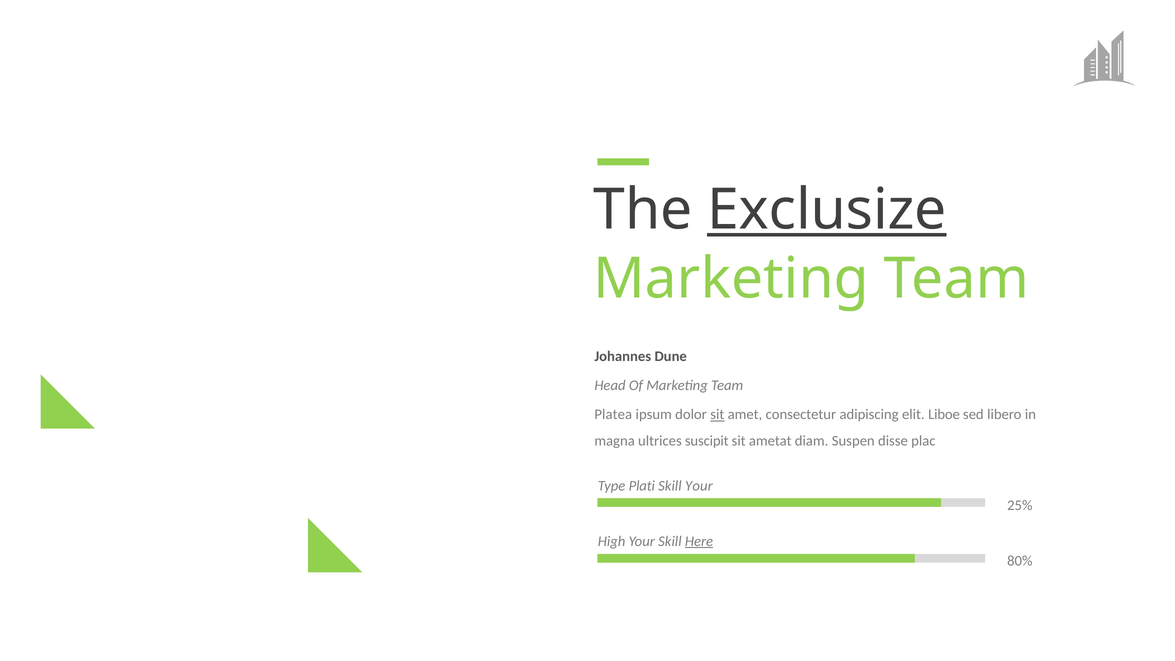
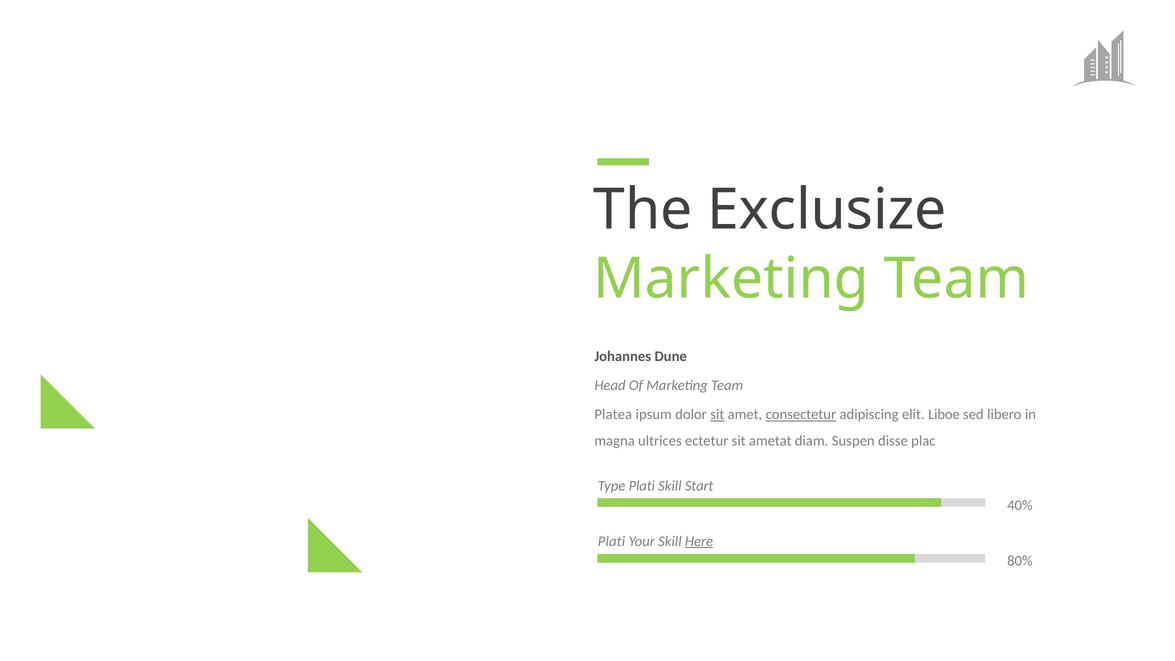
Exclusize underline: present -> none (827, 210)
consectetur underline: none -> present (801, 415)
suscipit: suscipit -> ectetur (707, 441)
Skill Your: Your -> Start (699, 486)
25%: 25% -> 40% (1020, 505)
High: High -> Plati (611, 541)
